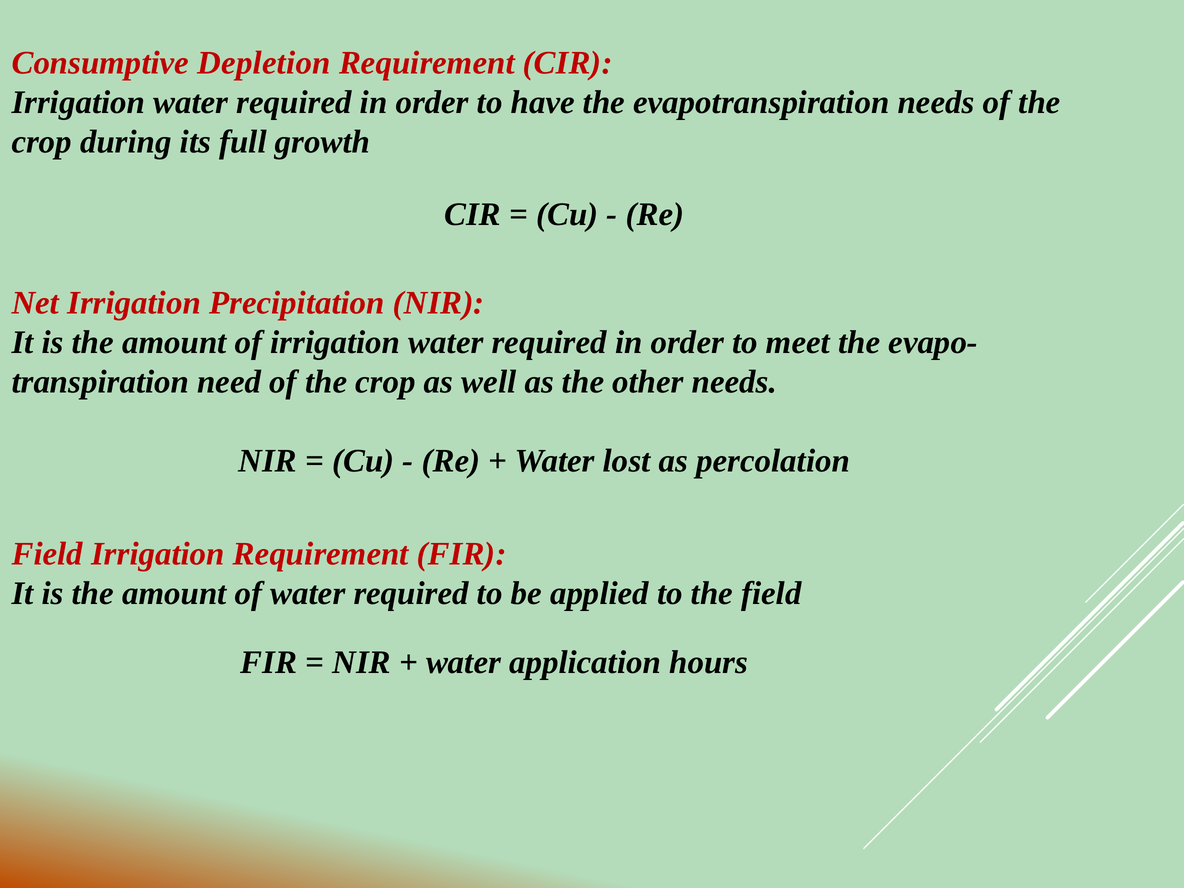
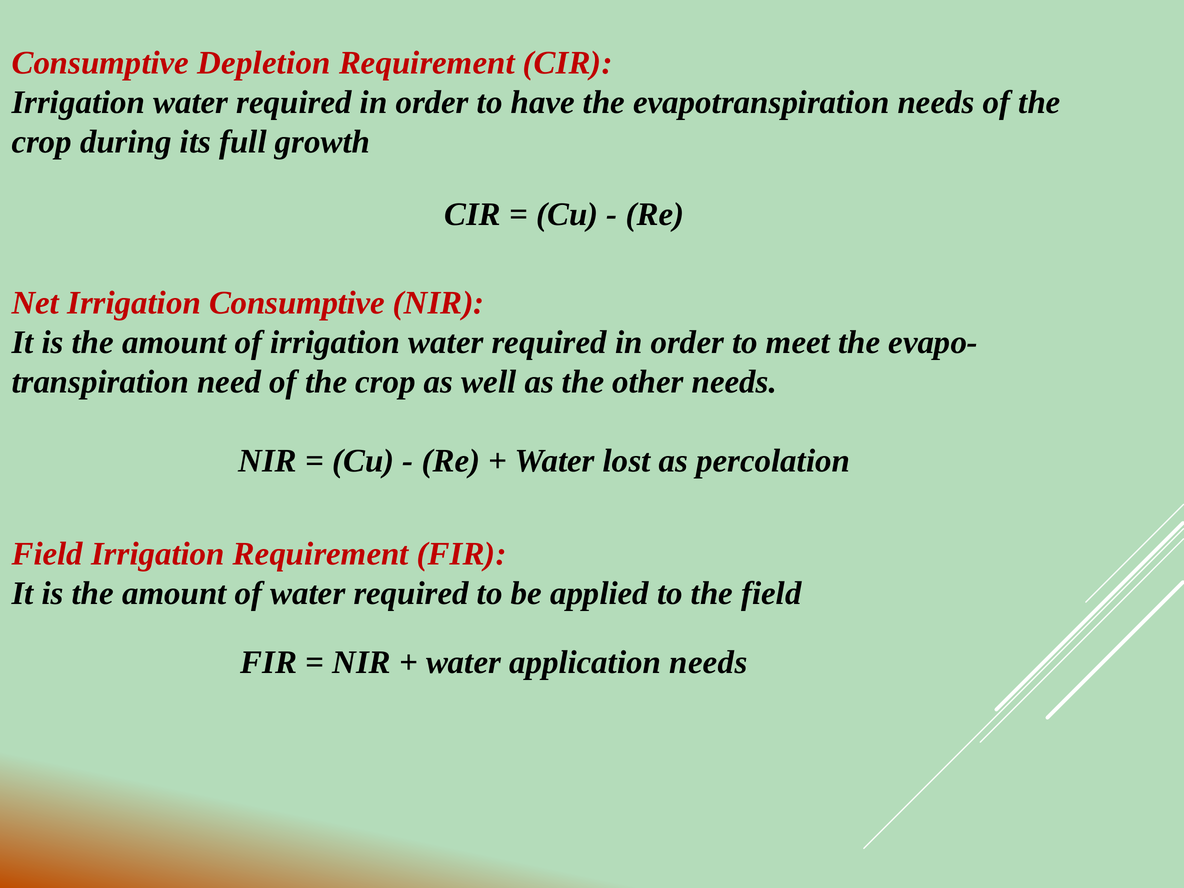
Irrigation Precipitation: Precipitation -> Consumptive (297, 303)
application hours: hours -> needs (708, 662)
